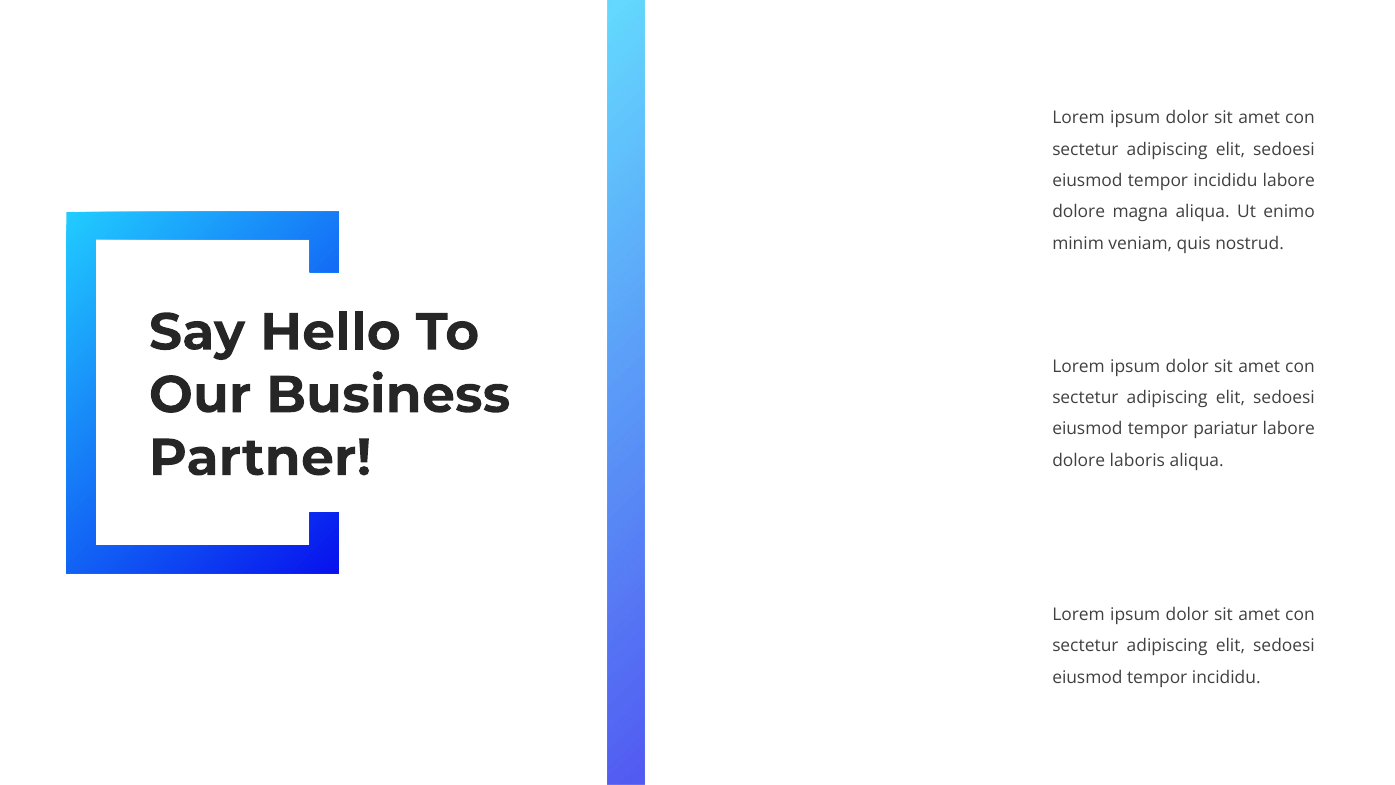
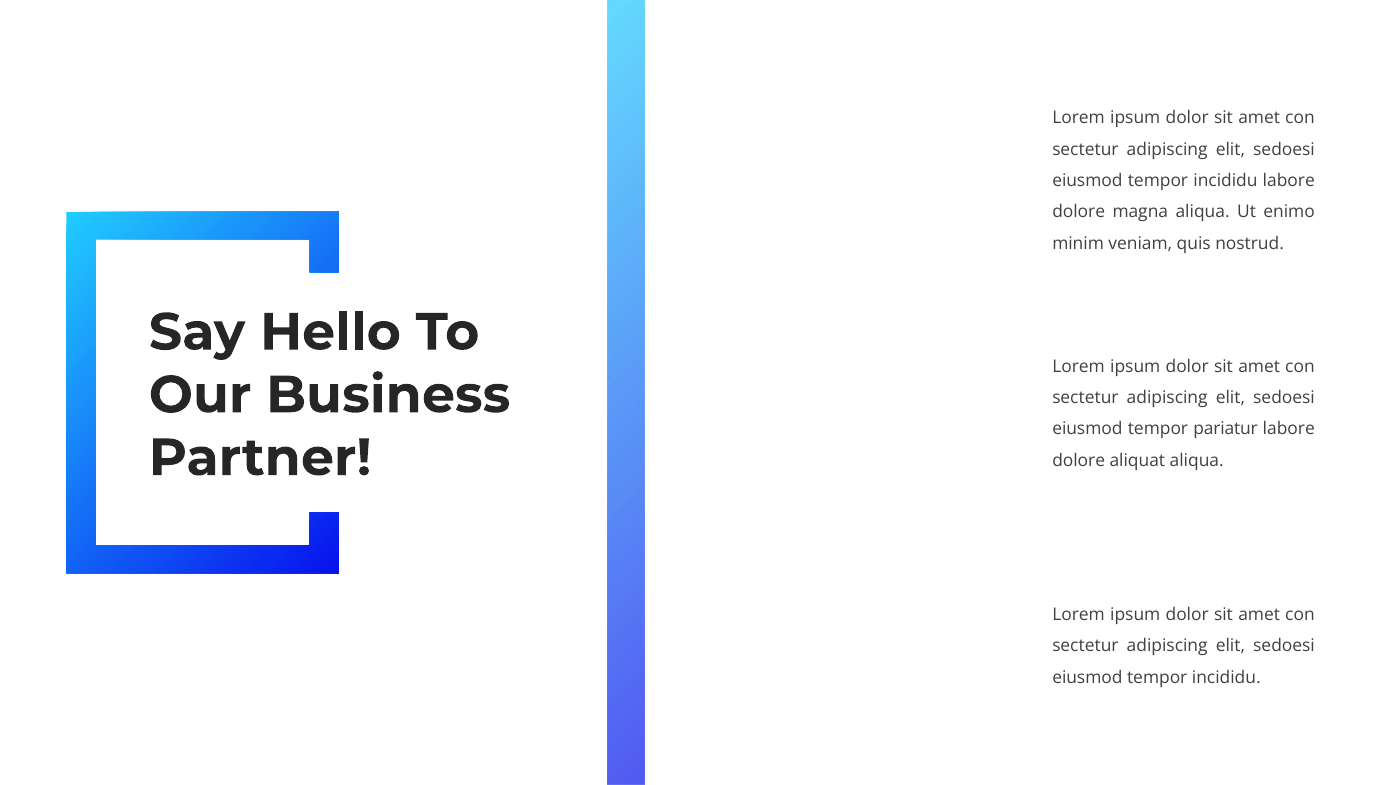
laboris: laboris -> aliquat (1137, 460)
